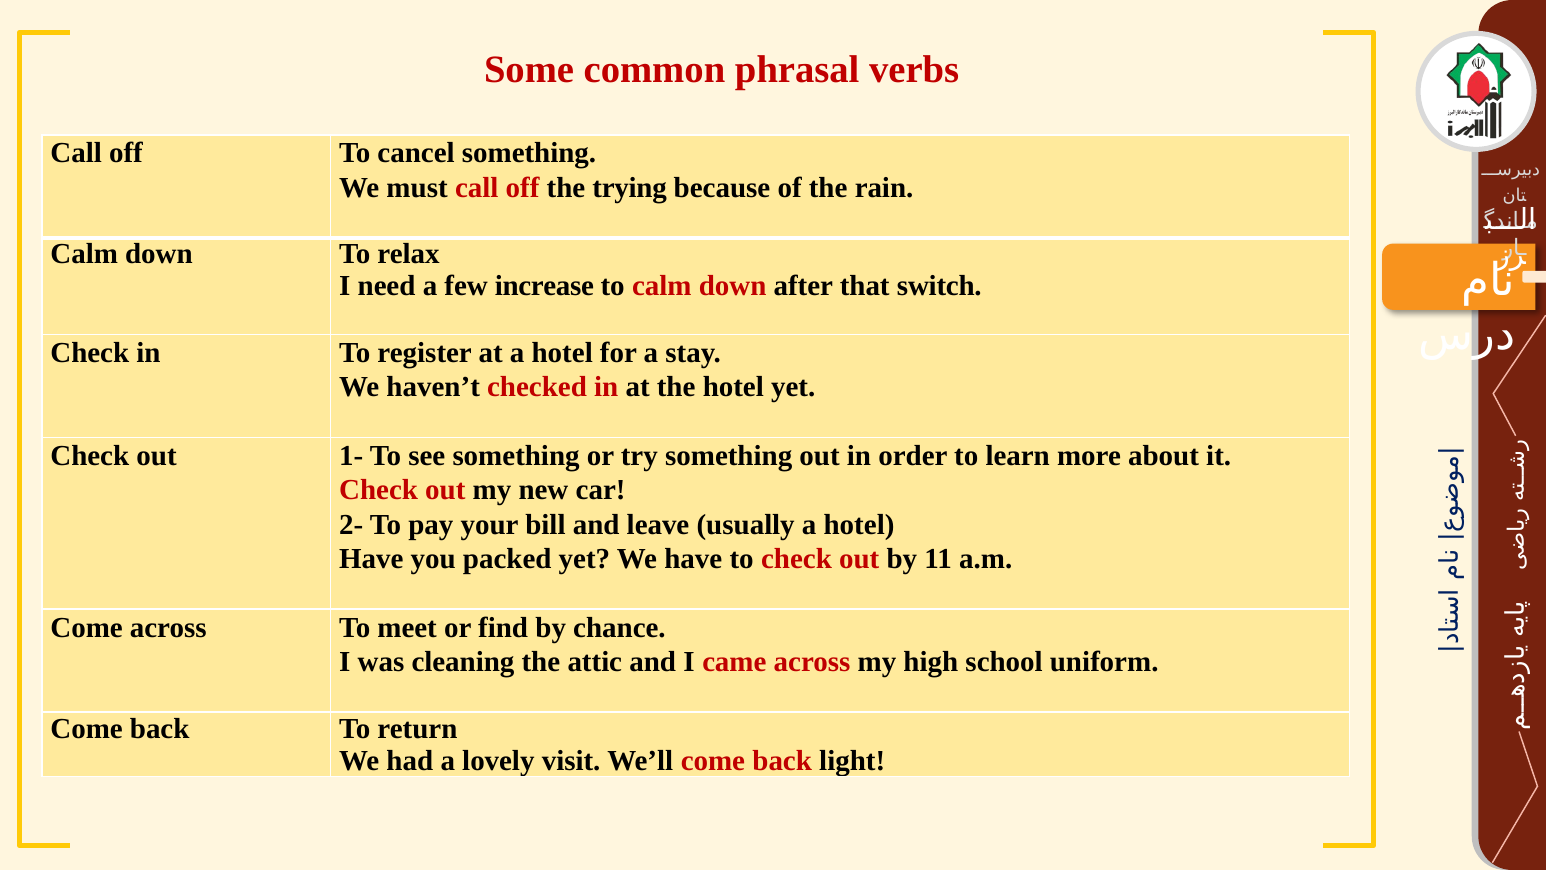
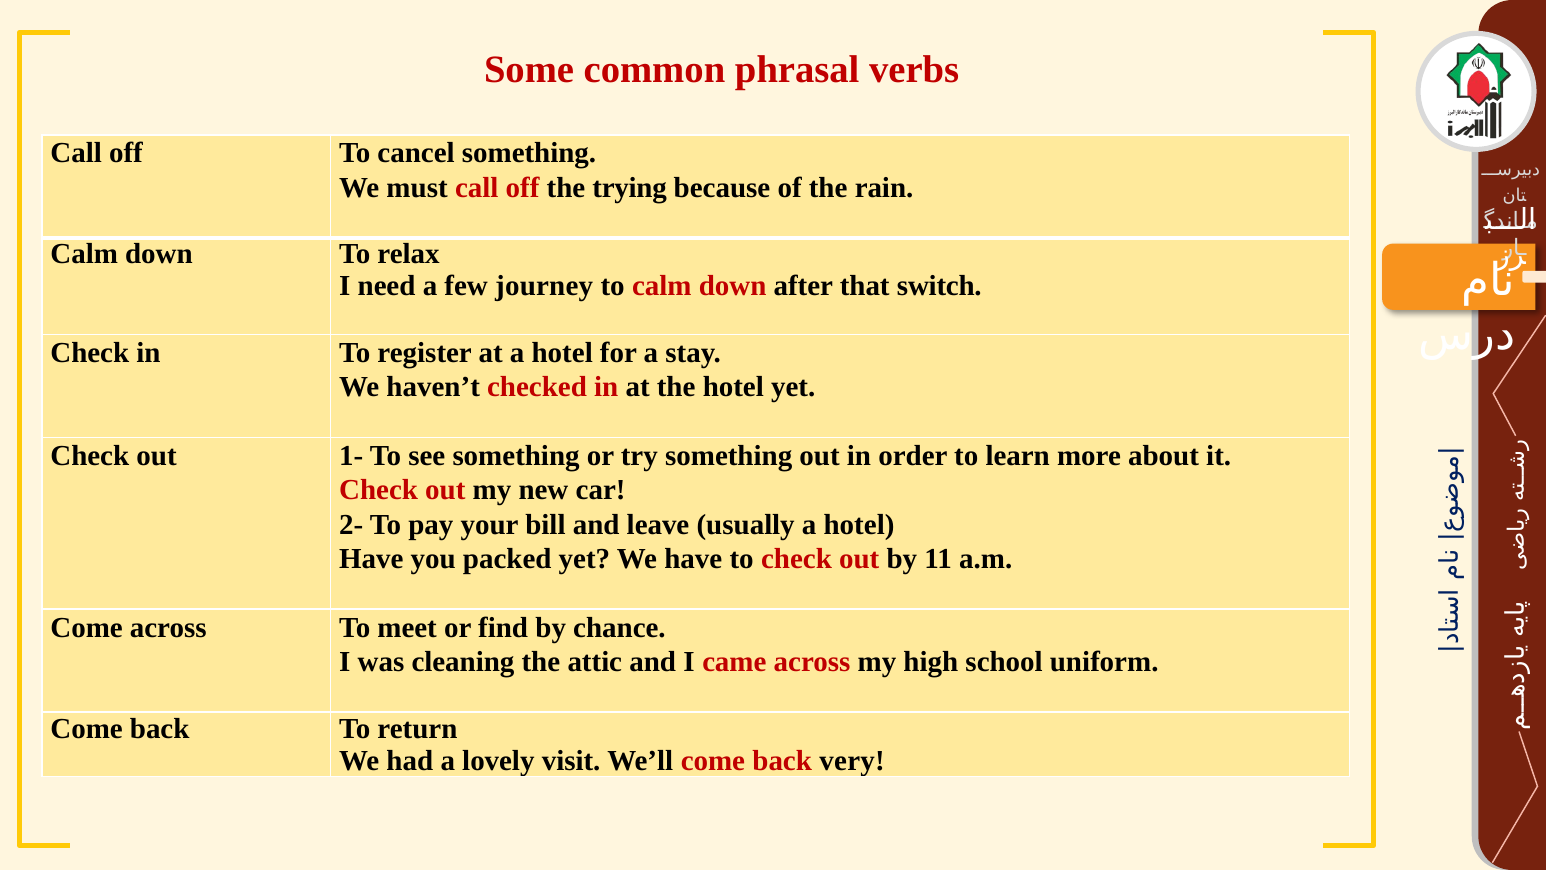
increase: increase -> journey (544, 286)
light: light -> very (852, 760)
